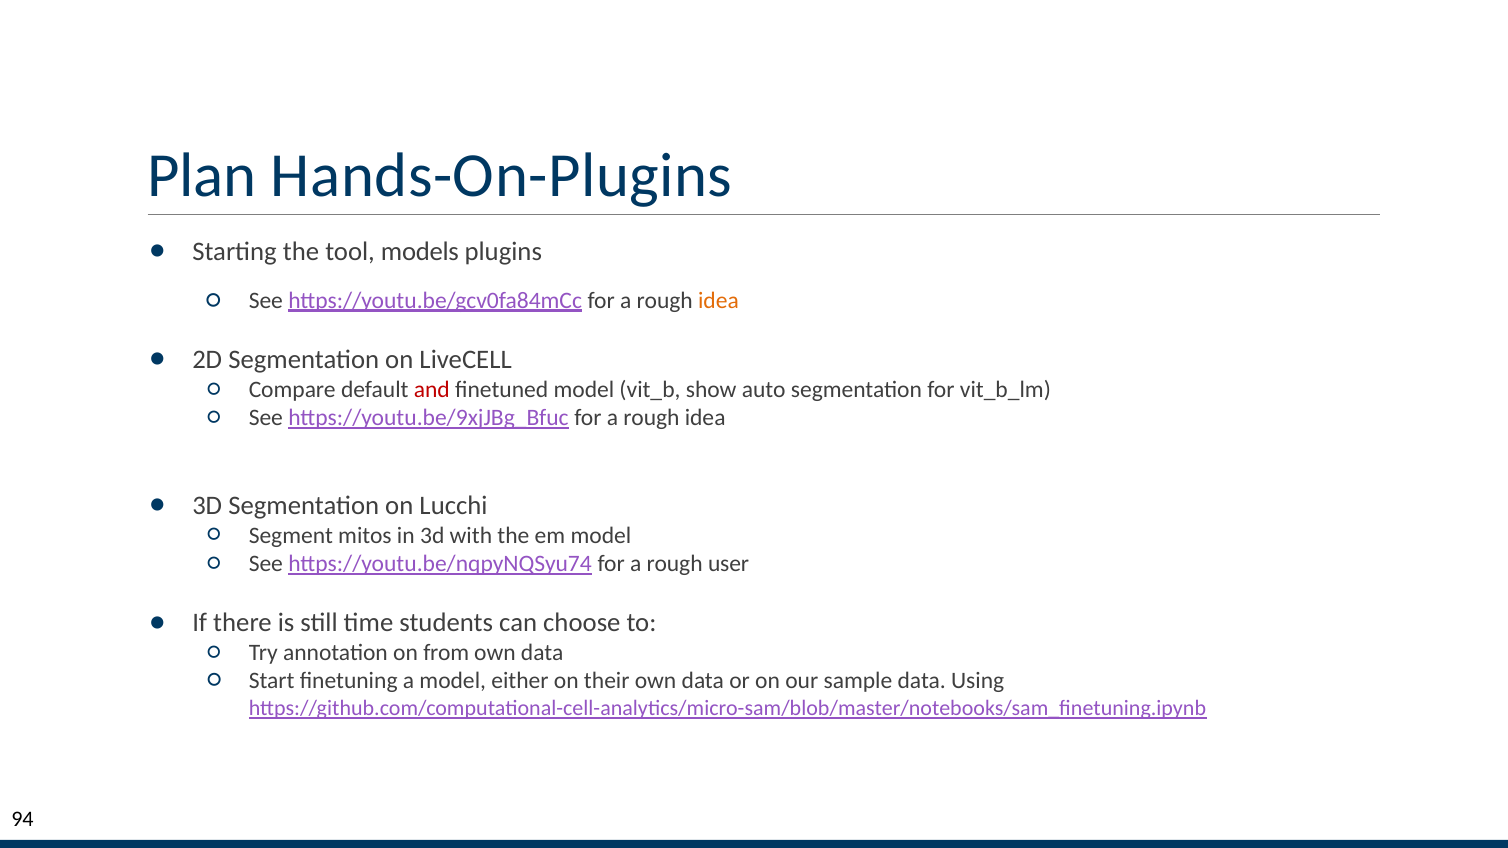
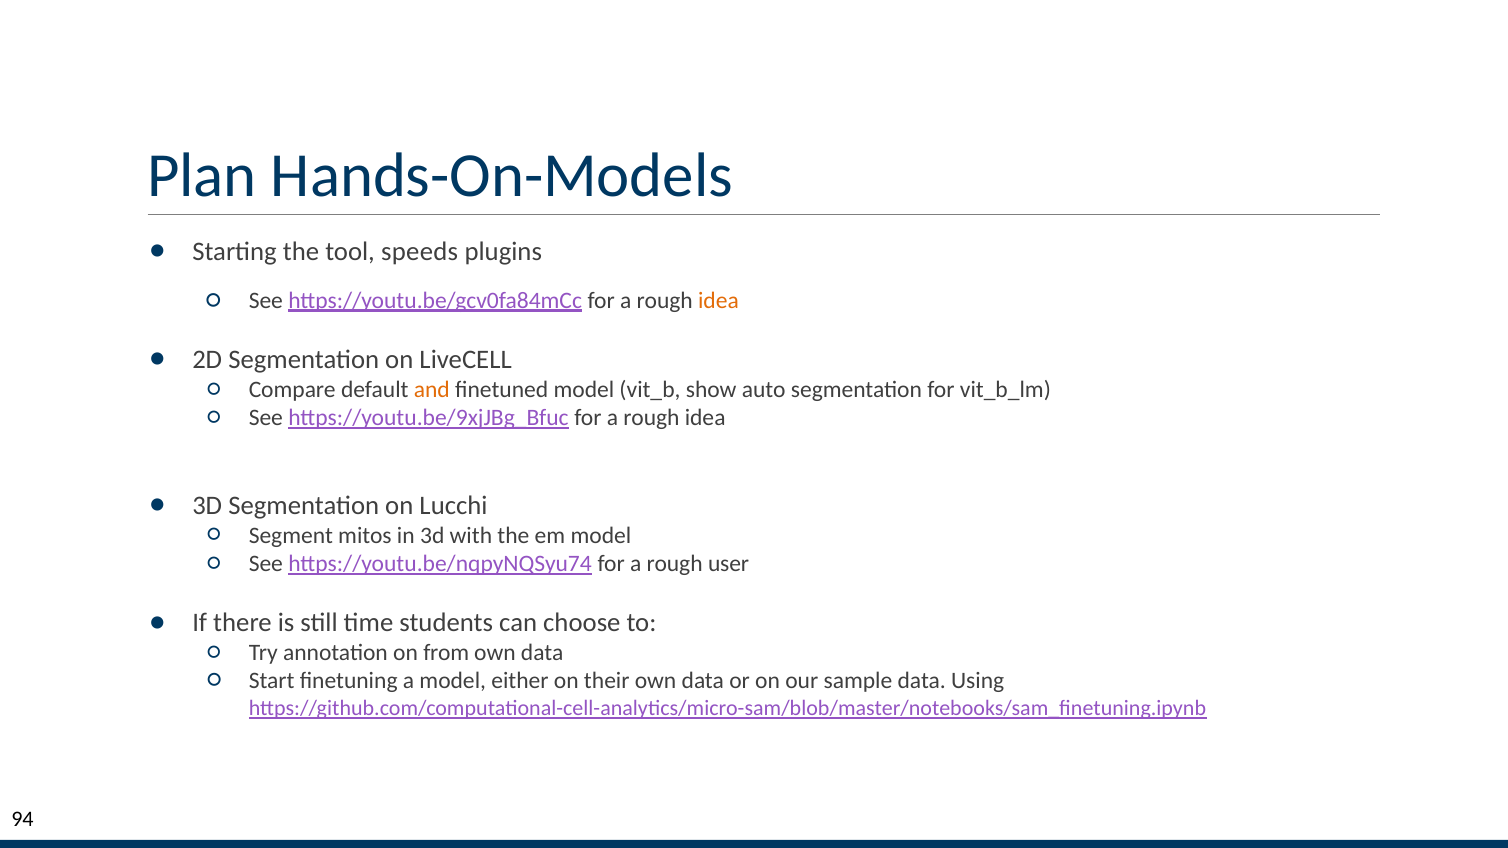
Hands-On-Plugins: Hands-On-Plugins -> Hands-On-Models (502, 176)
models: models -> speeds (420, 252)
and colour: red -> orange (432, 390)
